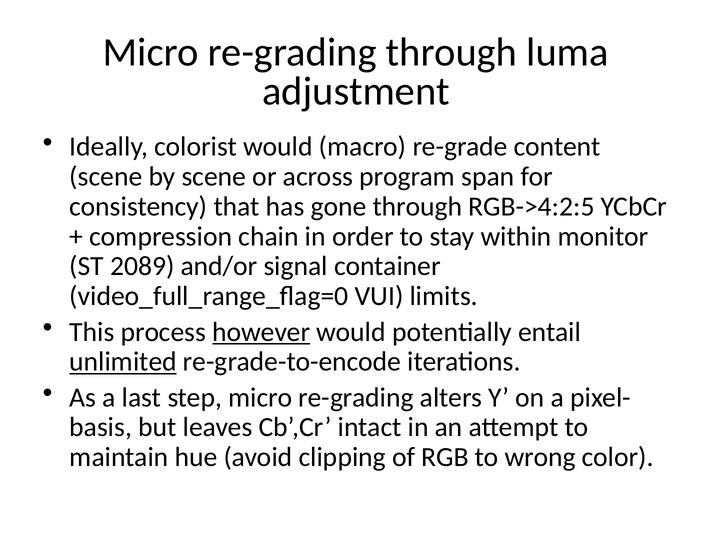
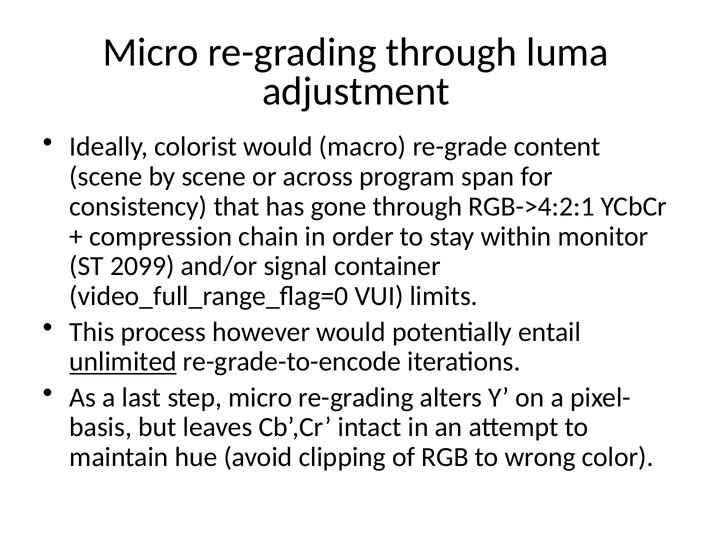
RGB->4:2:5: RGB->4:2:5 -> RGB->4:2:1 (531, 207)
2089: 2089 -> 2099 (142, 266)
however underline: present -> none (261, 332)
